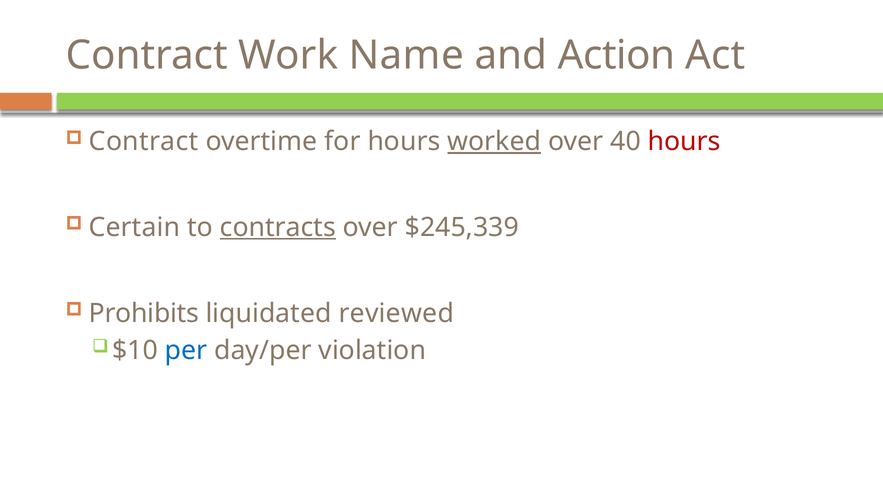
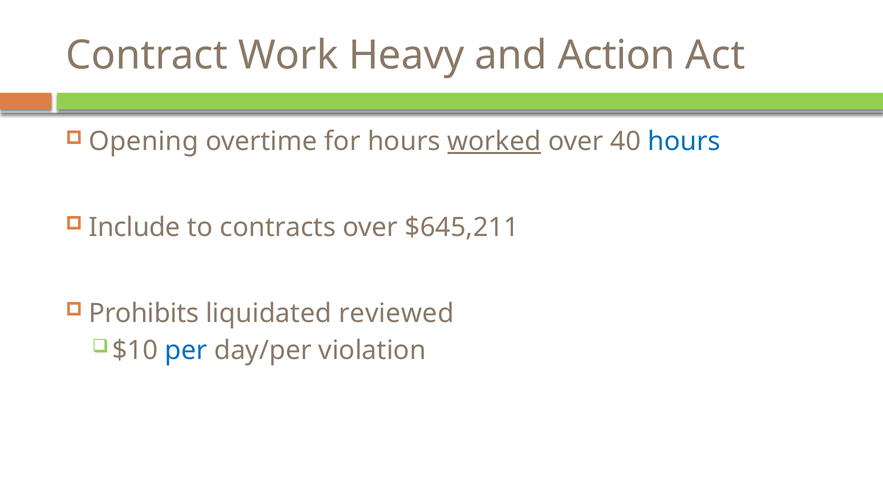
Name: Name -> Heavy (407, 55)
Contract: Contract -> Opening (144, 142)
hours colour: red -> blue (684, 142)
Certain: Certain -> Include (135, 227)
contracts underline: present -> none (278, 227)
$245,339: $245,339 -> $645,211 (462, 227)
